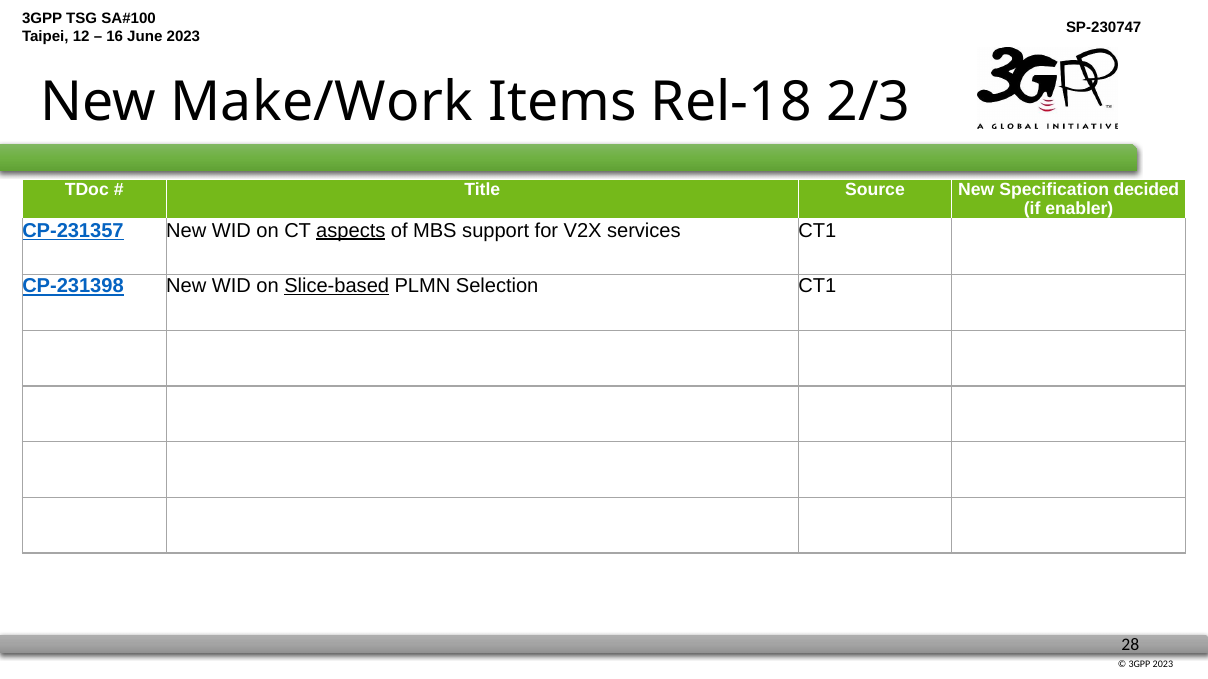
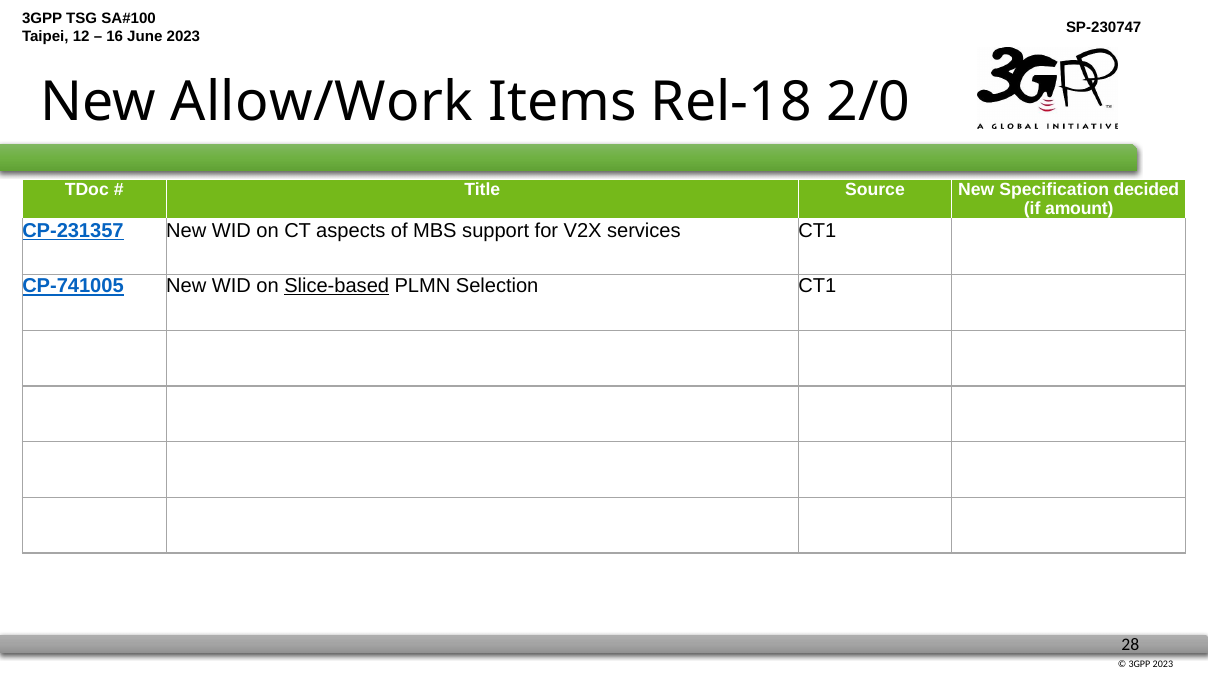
Make/Work: Make/Work -> Allow/Work (322, 102)
2/3: 2/3 -> 2/0 (868, 102)
enabler: enabler -> amount (1079, 209)
aspects underline: present -> none (351, 231)
CP-231398: CP-231398 -> CP-741005 (73, 286)
